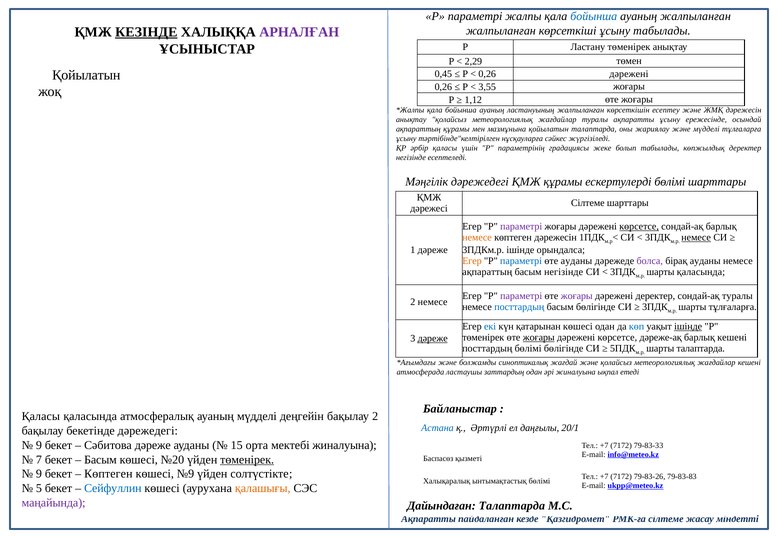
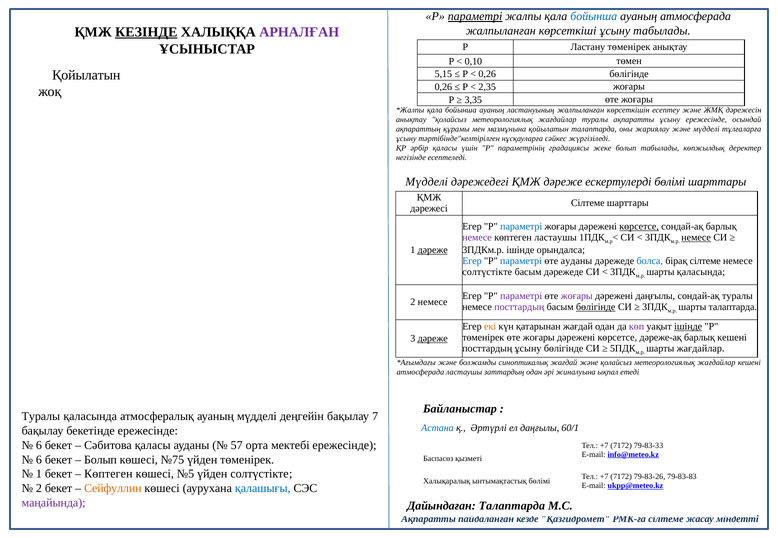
параметрі underline: none -> present (475, 16)
ауаның жалпыланған: жалпыланған -> атмосферада (696, 16)
2,29: 2,29 -> 0,10 (473, 61)
0,45: 0,45 -> 5,15 (443, 74)
0,26 дәрежені: дәрежені -> бөлігінде (629, 74)
3,55: 3,55 -> 2,35 (487, 87)
1,12: 1,12 -> 3,35 (473, 100)
Мәңгілік: Мәңгілік -> Мүдделі (427, 182)
ҚМЖ құрамы: құрамы -> дәреже (563, 182)
параметрі colour: purple -> blue (521, 227)
немесе colour: orange -> purple (477, 238)
көптеген дәрежесін: дәрежесін -> ластаушы (555, 238)
дәреже underline: none -> present (433, 250)
Егер colour: orange -> blue (472, 261)
болса colour: purple -> blue (650, 261)
бірақ ауданы: ауданы -> сілтеме (705, 261)
ақпараттың: ақпараттың -> солтүстікте (487, 272)
басым негізінде: негізінде -> дәрежеде (564, 272)
дәрежені деректер: деректер -> даңғылы (655, 296)
посттардың colour: blue -> purple (519, 307)
бөлігінде underline: none -> present (596, 307)
шарты тұлғаларға: тұлғаларға -> талаптарда (733, 307)
екі colour: blue -> orange (490, 327)
қатарынан көшесі: көшесі -> жағдай (578, 327)
көп colour: blue -> purple (637, 327)
жоғары underline: present -> none (539, 338)
посттардың бөлімі: бөлімі -> ұсыну (528, 349)
шарты талаптарда: талаптарда -> жағдайлар (701, 349)
Қаласы: Қаласы -> Туралы (41, 417)
бақылау 2: 2 -> 7 (375, 417)
20/1: 20/1 -> 60/1 (570, 428)
бекетінде дәрежедегі: дәрежедегі -> ережесінде (148, 431)
9: 9 -> 6 (39, 446)
Сәбитова дәреже: дәреже -> қаласы (153, 446)
15: 15 -> 57 (237, 446)
мектебі жиналуына: жиналуына -> ережесінде (344, 446)
7: 7 -> 6 (39, 460)
Басым: Басым -> Болып (100, 460)
№20: №20 -> №75 (172, 460)
төменірек underline: present -> none (247, 460)
9: 9 -> 1 (39, 474)
№9: №9 -> №5 (186, 474)
5: 5 -> 2 (39, 489)
Сейфуллин colour: blue -> orange (113, 489)
қалашығы colour: orange -> blue (263, 489)
